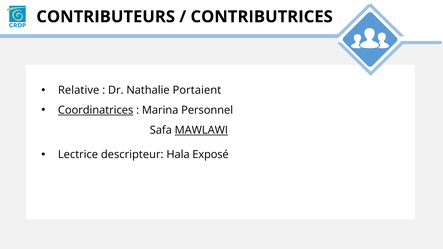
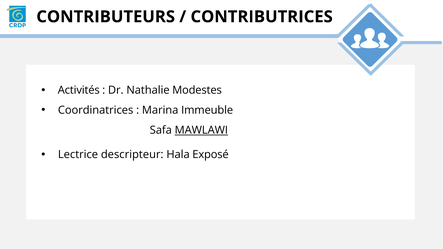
Relative: Relative -> Activités (79, 90)
Portaient: Portaient -> Modestes (197, 90)
Coordinatrices underline: present -> none (96, 110)
Personnel: Personnel -> Immeuble (207, 110)
